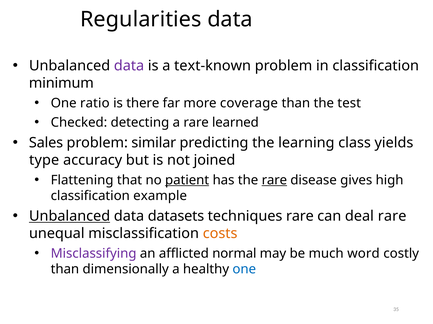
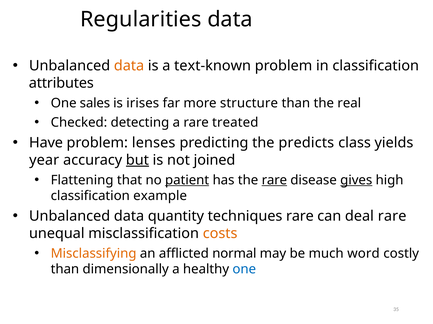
data colour: purple -> orange (129, 66)
minimum: minimum -> attributes (61, 83)
ratio: ratio -> sales (95, 103)
there: there -> irises (143, 103)
coverage: coverage -> structure (249, 103)
test: test -> real (349, 103)
learned: learned -> treated (235, 123)
Sales: Sales -> Have (46, 143)
similar: similar -> lenses (154, 143)
learning: learning -> predicts (306, 143)
type: type -> year (44, 160)
but underline: none -> present (137, 160)
gives underline: none -> present (356, 180)
Unbalanced underline: present -> none (70, 217)
datasets: datasets -> quantity (176, 217)
Misclassifying colour: purple -> orange (94, 254)
